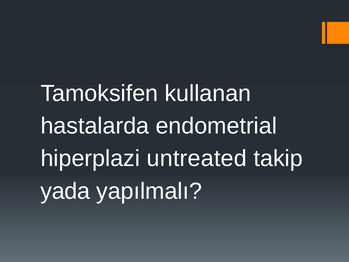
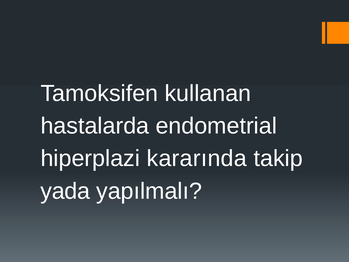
untreated: untreated -> kararında (197, 158)
